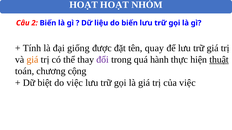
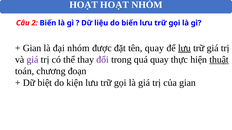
Tính: Tính -> Gian (32, 48)
đại giống: giống -> nhóm (78, 48)
lưu underline: none -> present (184, 48)
giá colour: orange -> purple (32, 60)
quá hành: hành -> quay (159, 60)
cộng: cộng -> đoạn (77, 71)
do việc: việc -> kiện (75, 83)
của việc: việc -> gian (188, 83)
